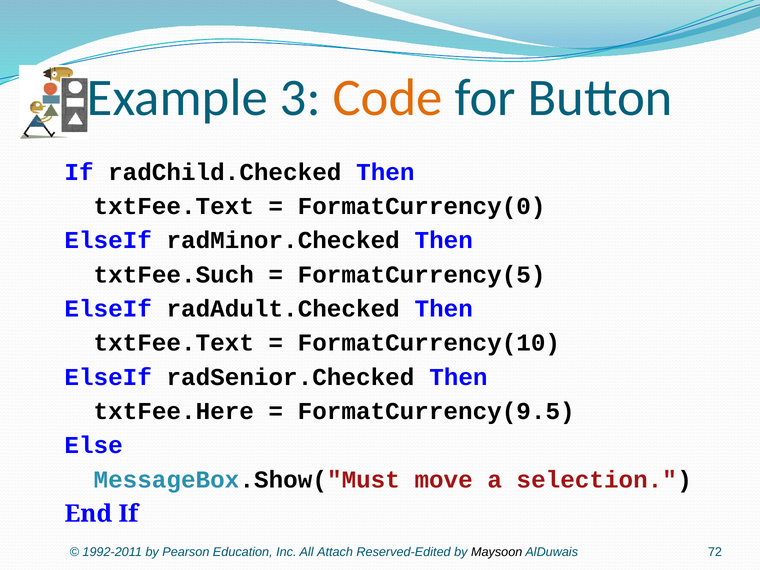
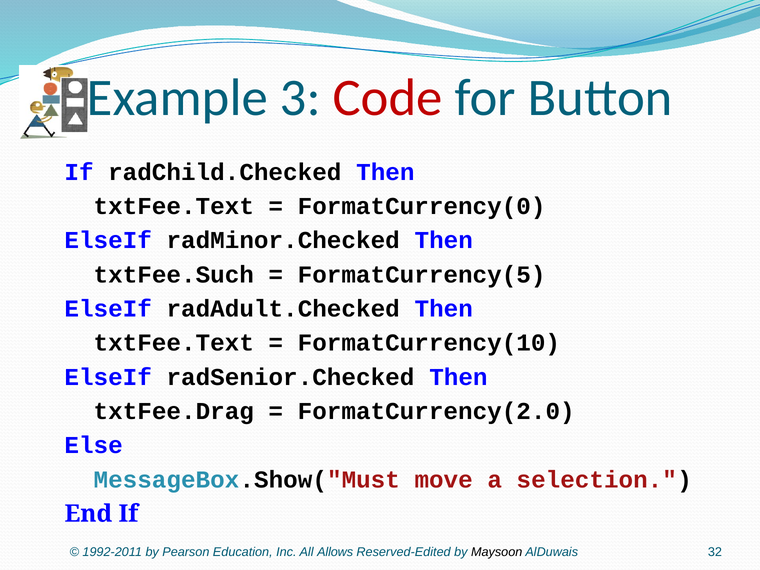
Code colour: orange -> red (388, 98)
txtFee.Here: txtFee.Here -> txtFee.Drag (174, 411)
FormatCurrency(9.5: FormatCurrency(9.5 -> FormatCurrency(2.0 (436, 411)
Attach: Attach -> Allows (335, 552)
72: 72 -> 32 (715, 552)
